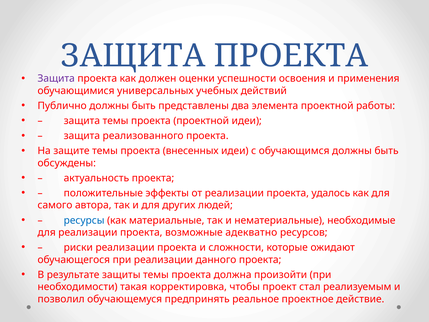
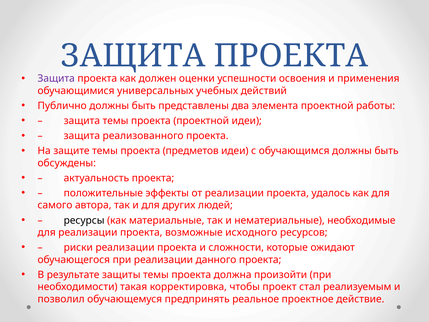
внесенных: внесенных -> предметов (191, 151)
ресурсы colour: blue -> black (84, 220)
адекватно: адекватно -> исходного (251, 232)
